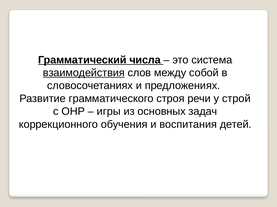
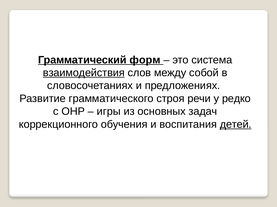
числа: числа -> форм (145, 60)
строй: строй -> редко (236, 99)
детей underline: none -> present (236, 125)
